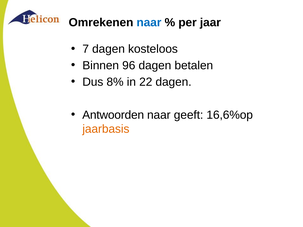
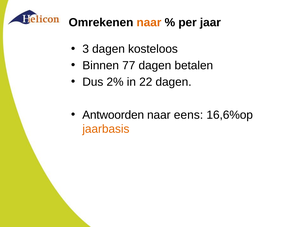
naar colour: blue -> orange (149, 23)
7: 7 -> 3 (86, 49)
96: 96 -> 77 (129, 66)
8%: 8% -> 2% (115, 82)
geeft: geeft -> eens (189, 115)
